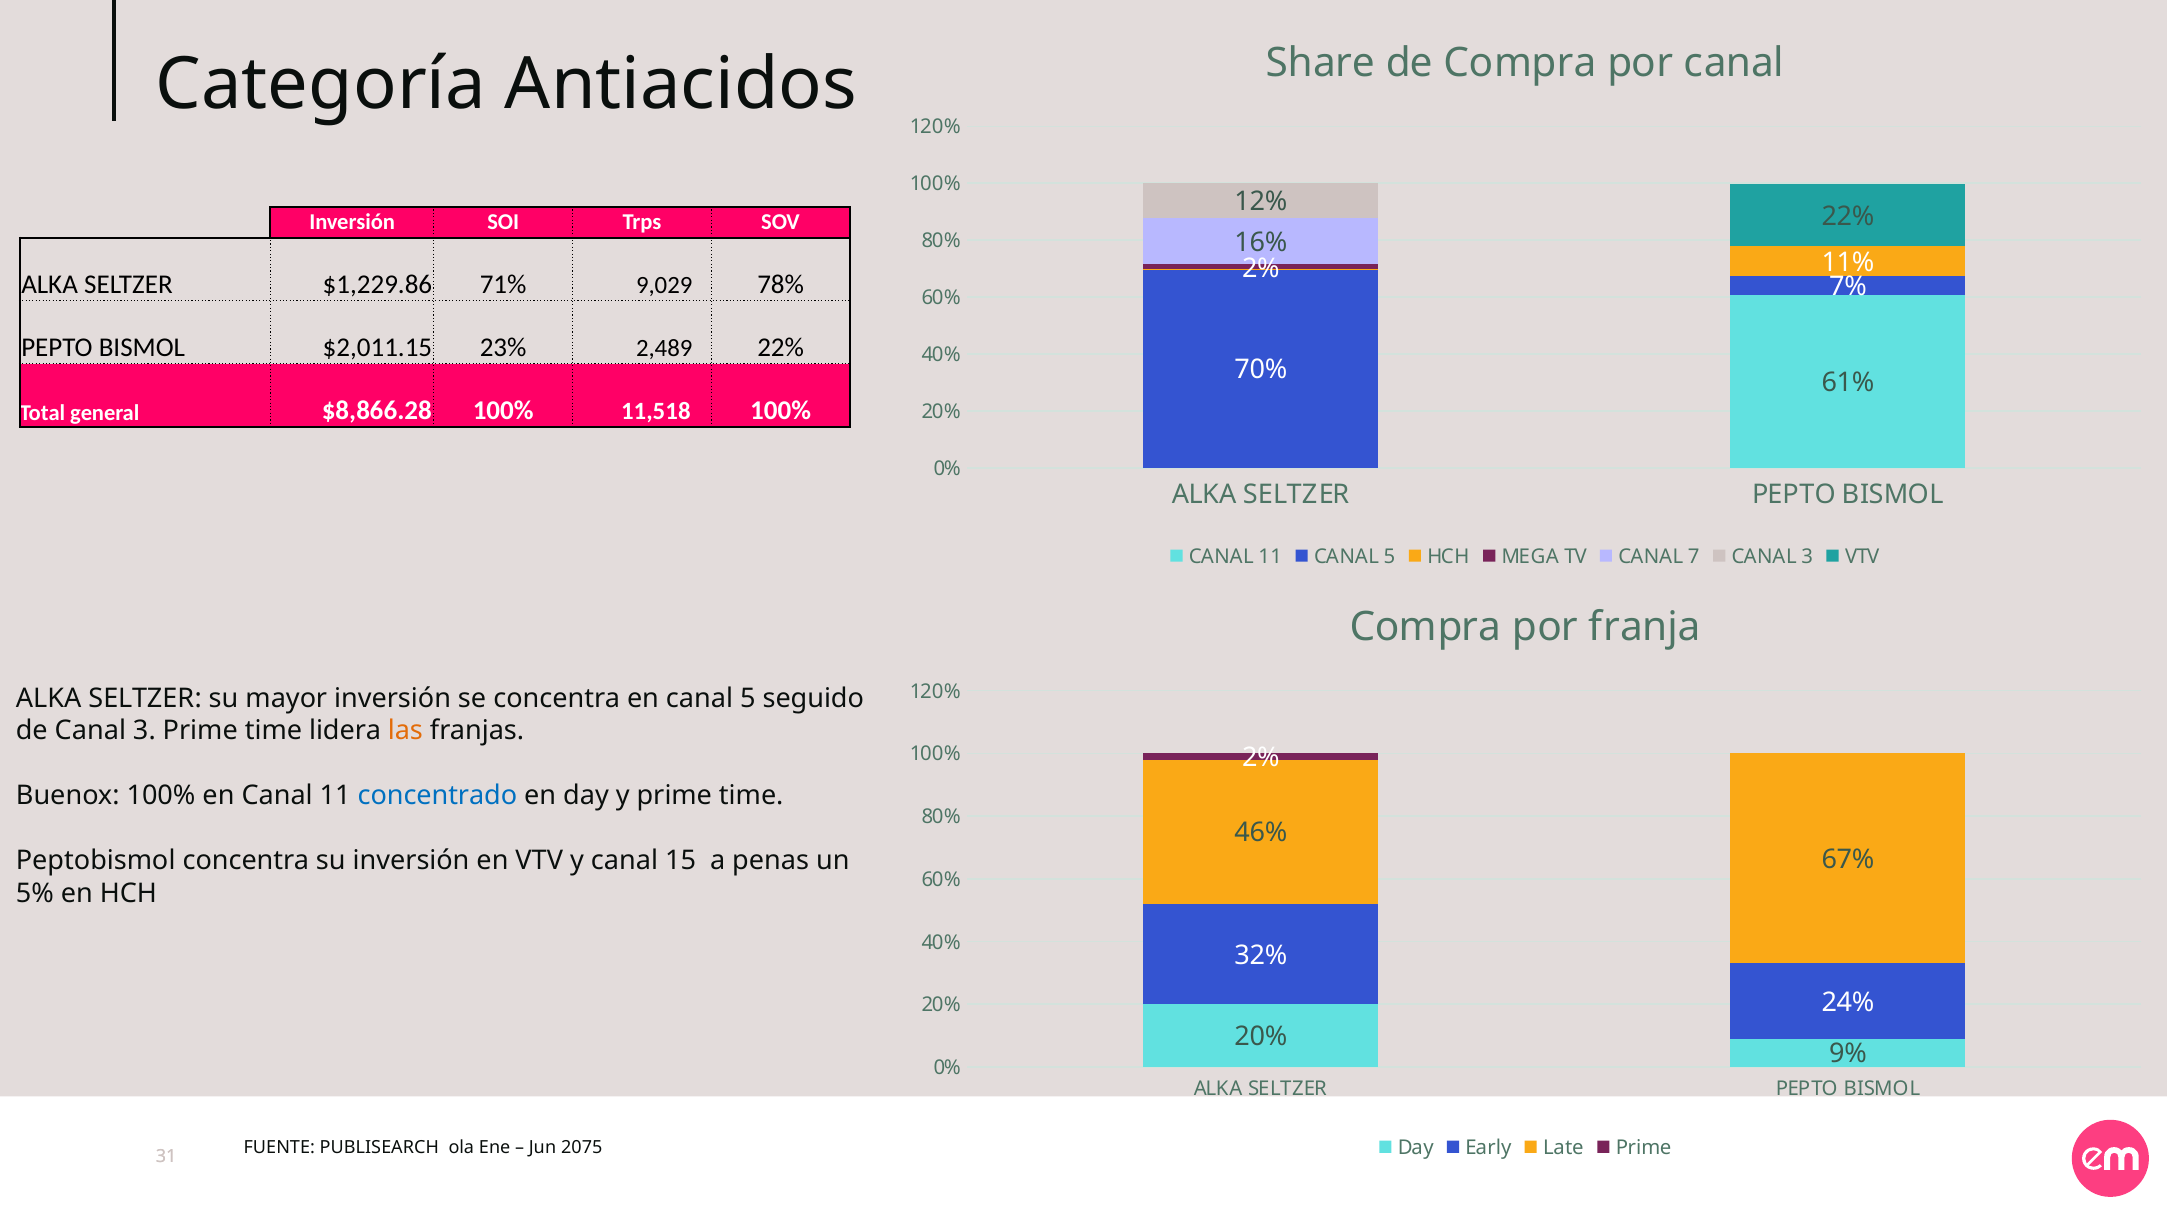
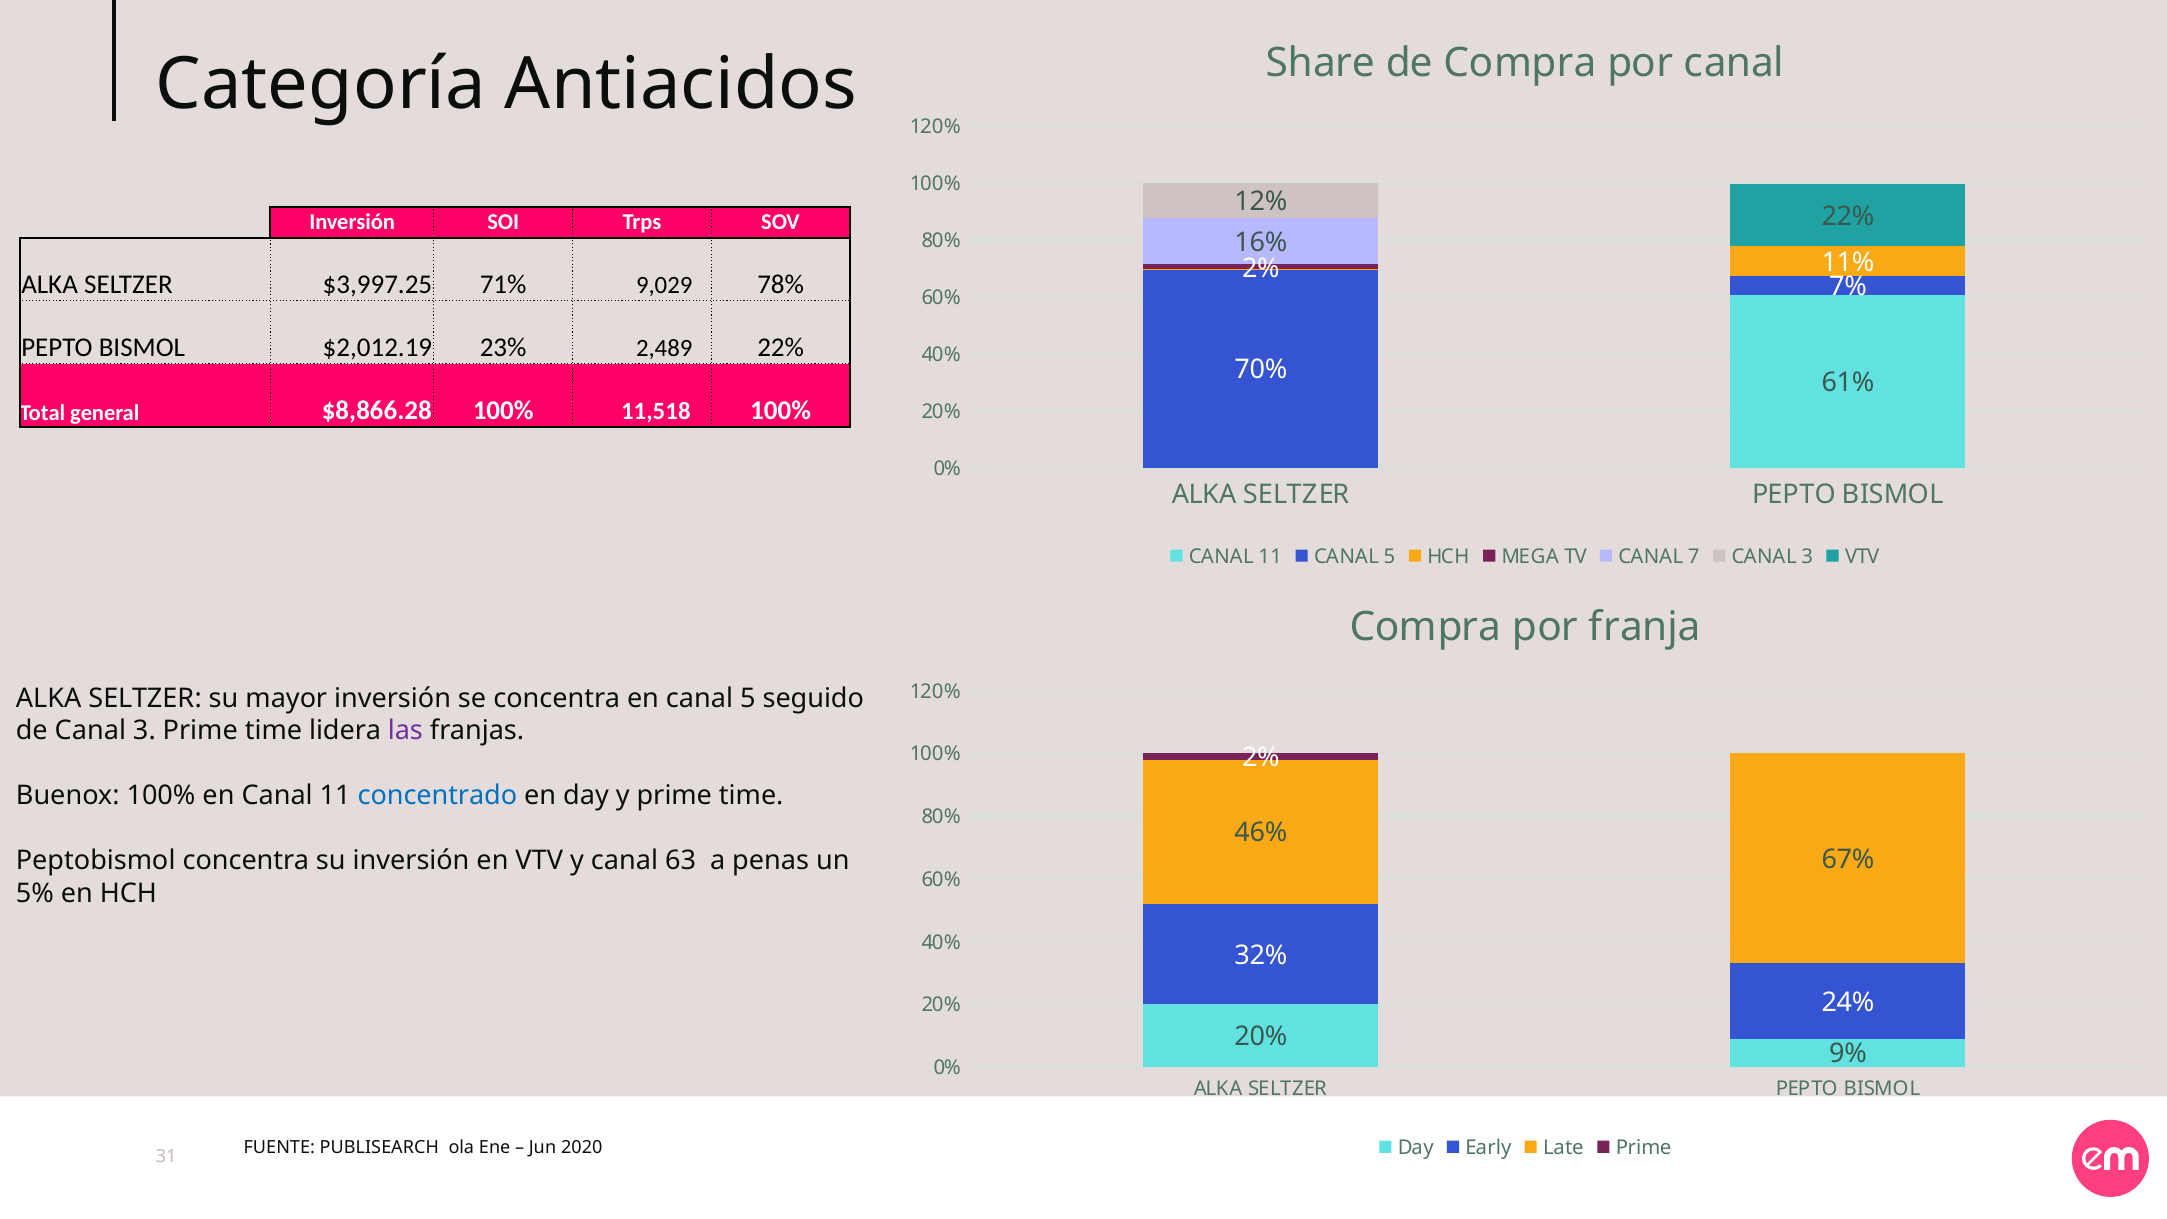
$1,229.86: $1,229.86 -> $3,997.25 (377, 284)
$2,011.15: $2,011.15 -> $2,012.19 (377, 347)
las colour: orange -> purple (405, 731)
15: 15 -> 63 (681, 861)
2075: 2075 -> 2020 (582, 1148)
